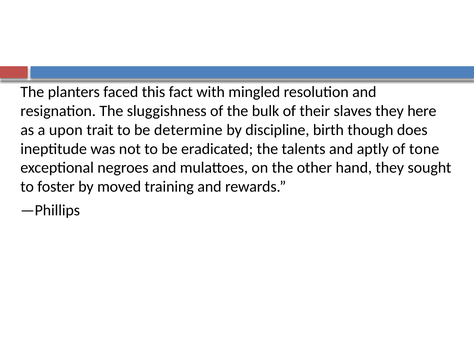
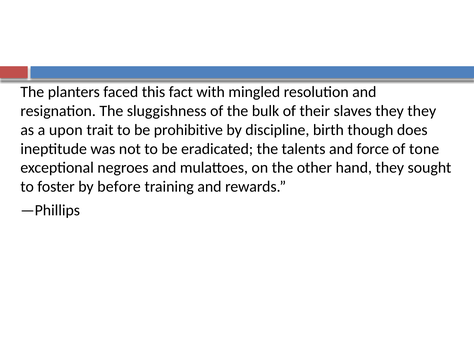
they here: here -> they (422, 111)
determine: determine -> prohibitive (188, 130)
aptly: aptly -> force (373, 149)
moved: moved -> before (119, 187)
